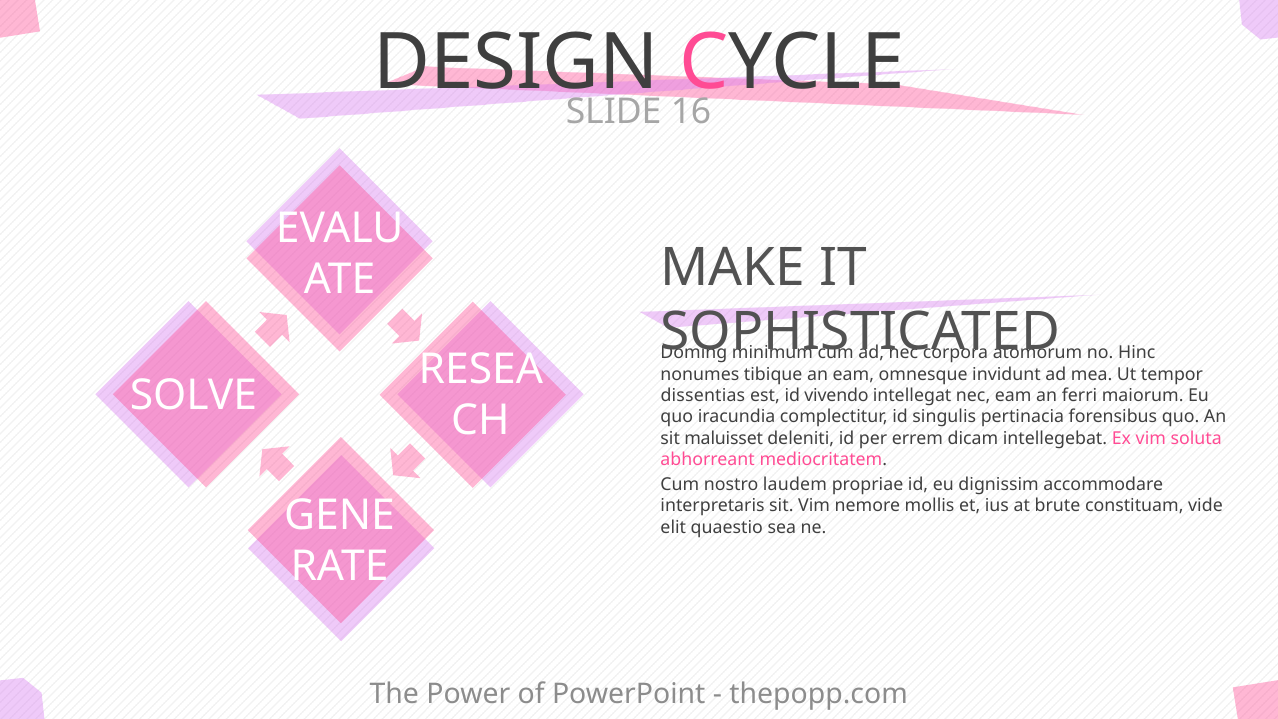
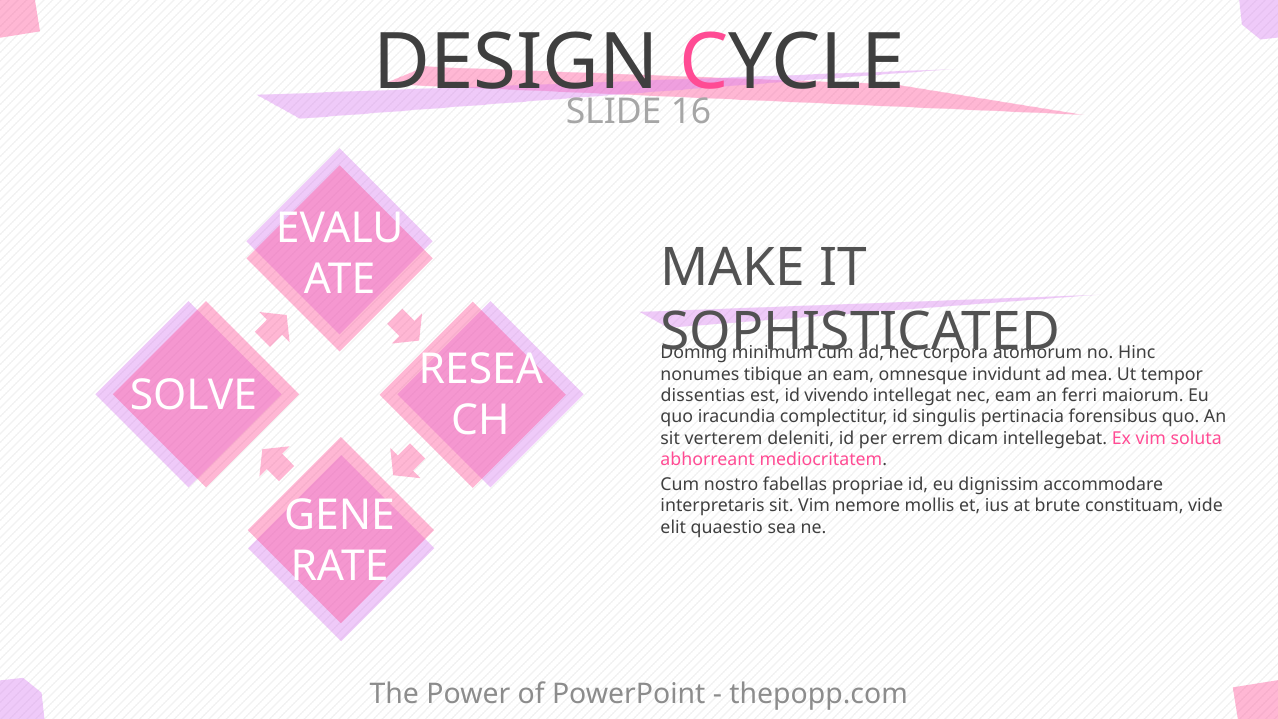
maluisset: maluisset -> verterem (724, 438)
laudem: laudem -> fabellas (795, 485)
